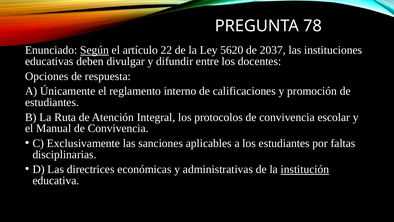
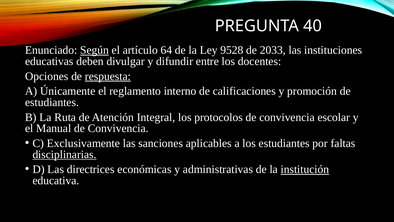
78: 78 -> 40 (312, 26)
22: 22 -> 64 (166, 50)
5620: 5620 -> 9528 (232, 50)
2037: 2037 -> 2033 (273, 50)
respuesta underline: none -> present (108, 76)
disciplinarias underline: none -> present (64, 154)
